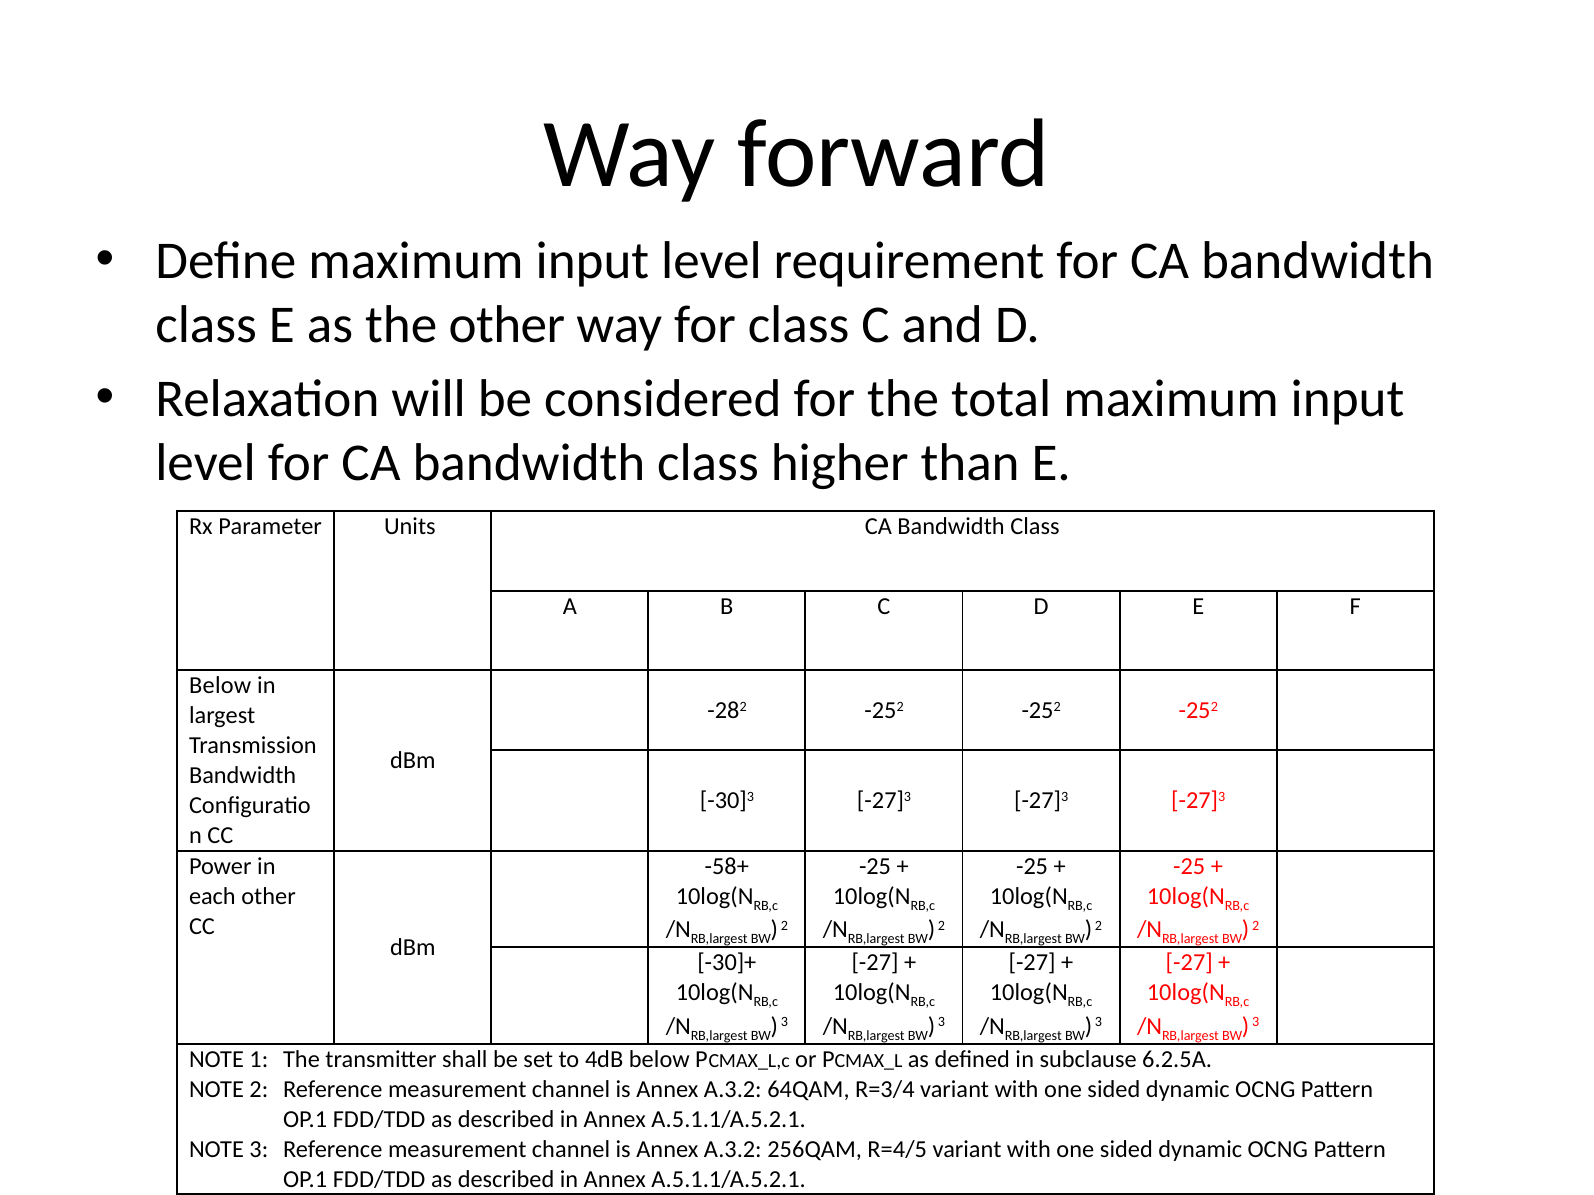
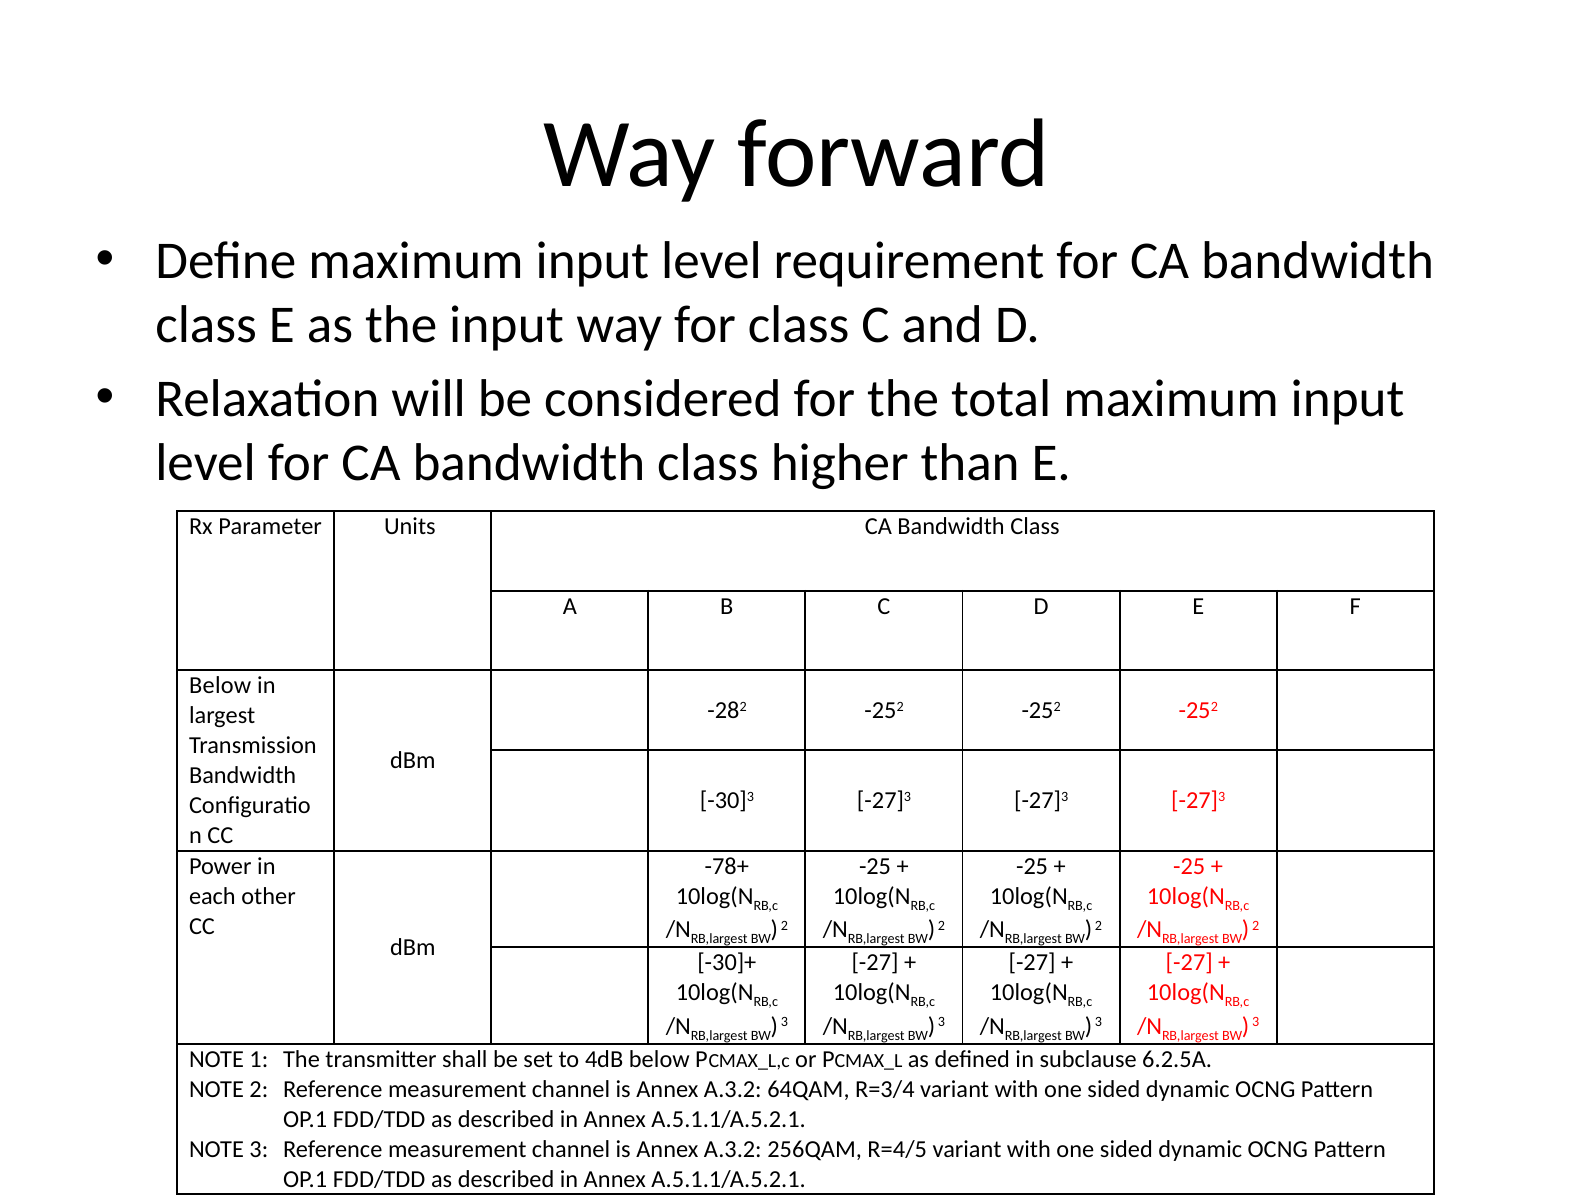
the other: other -> input (506, 325)
-58+: -58+ -> -78+ (727, 866)
